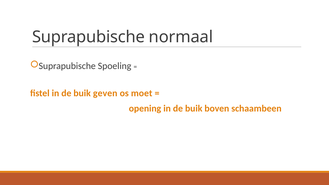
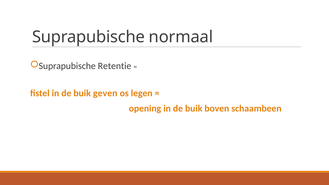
Spoeling: Spoeling -> Retentie (115, 66)
moet: moet -> legen (142, 93)
